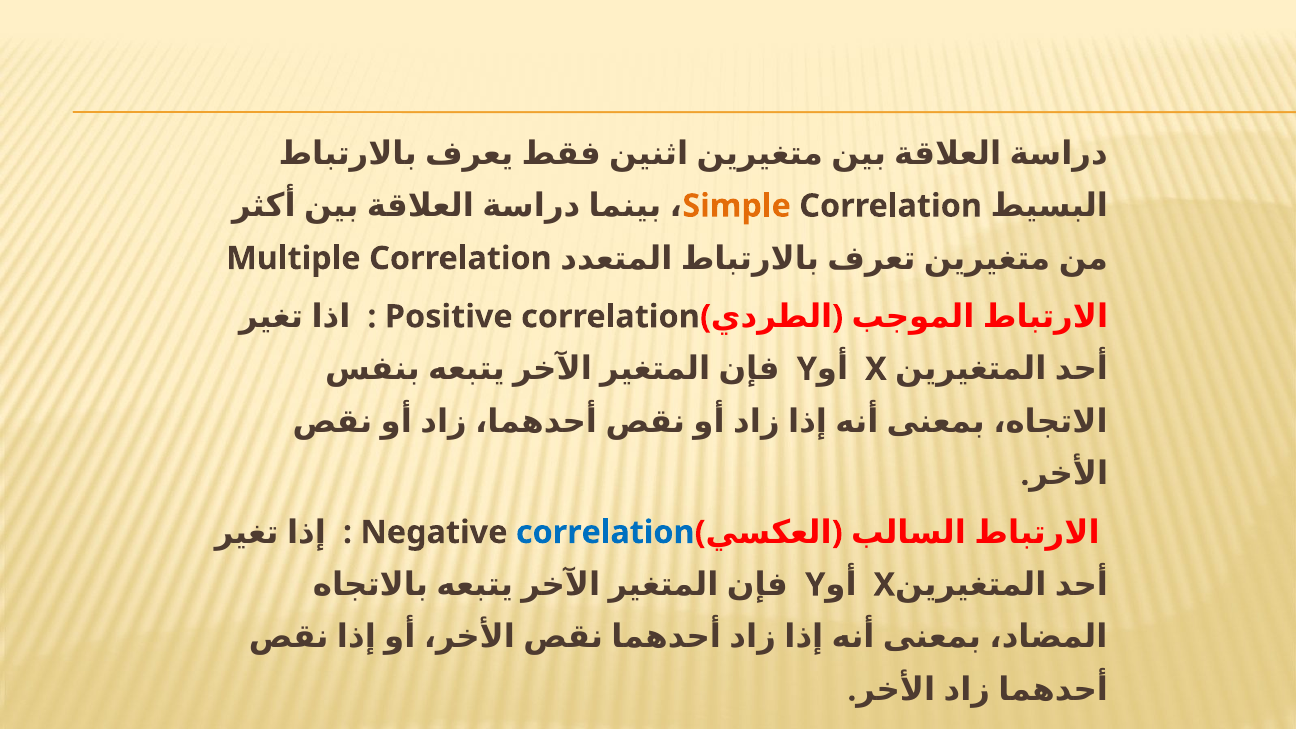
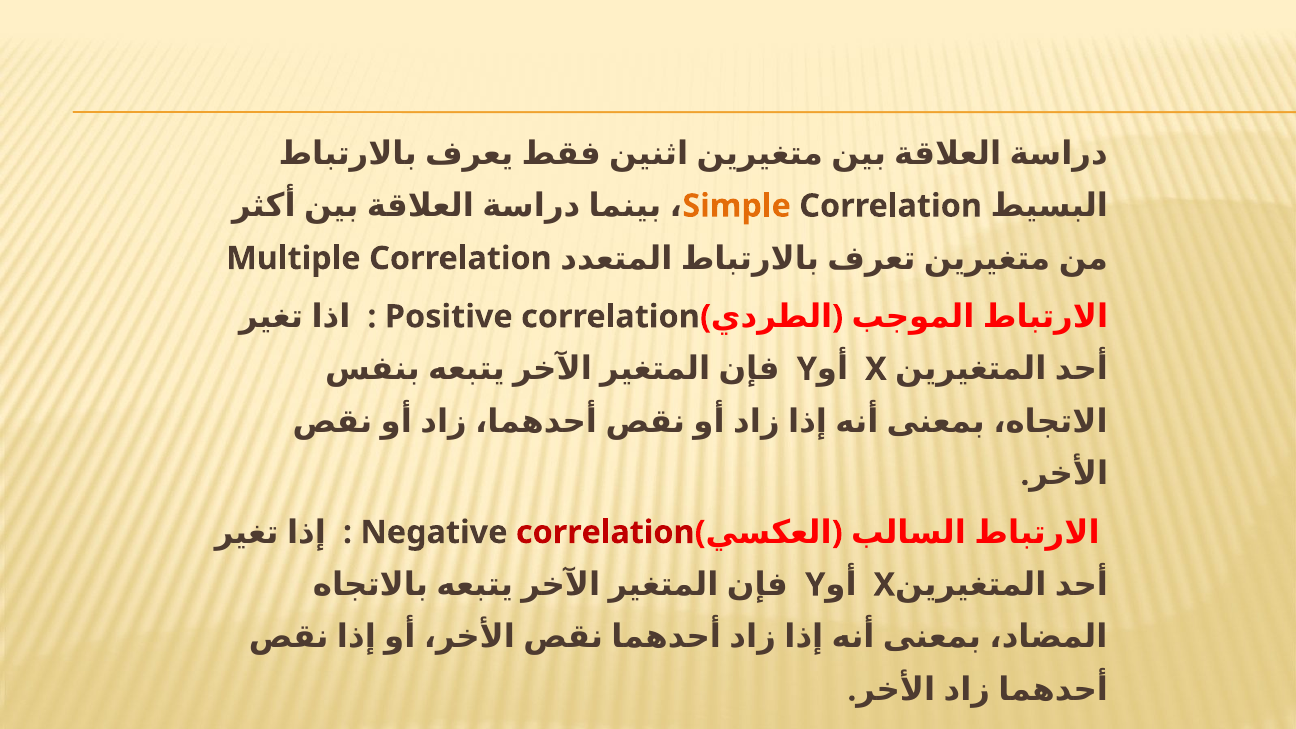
correlation colour: blue -> red (605, 532)
